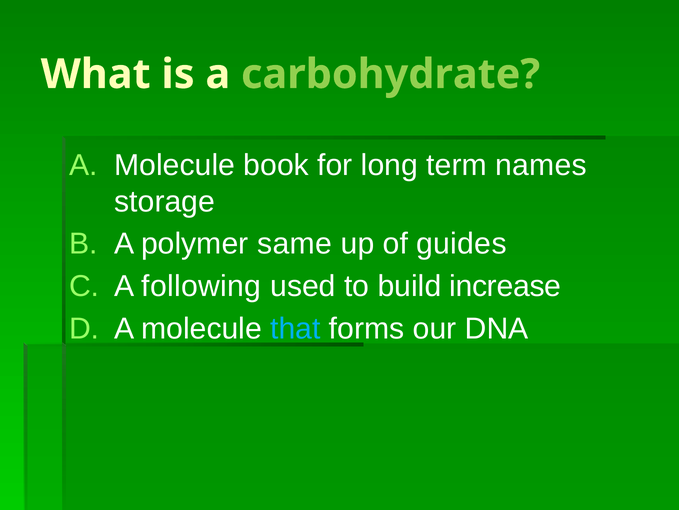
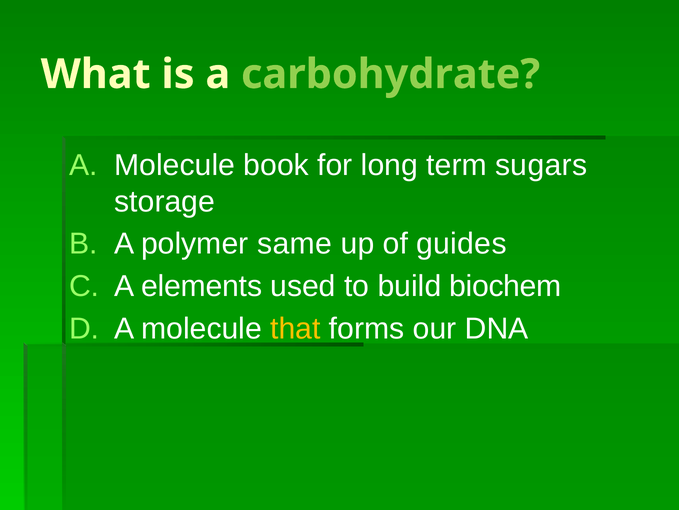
names: names -> sugars (541, 165)
following: following -> elements (202, 286)
increase: increase -> biochem (505, 286)
that colour: light blue -> yellow (295, 328)
